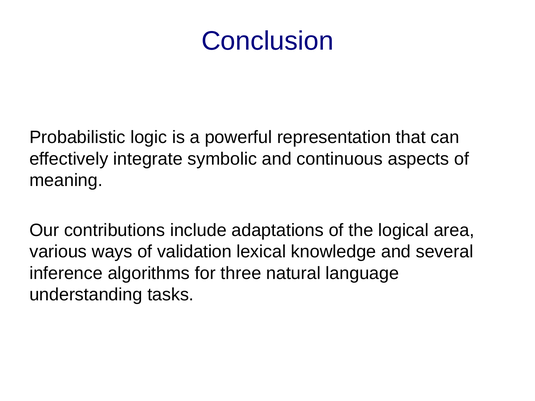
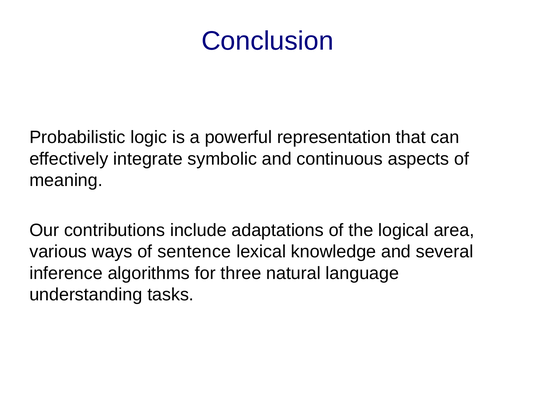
validation: validation -> sentence (194, 252)
